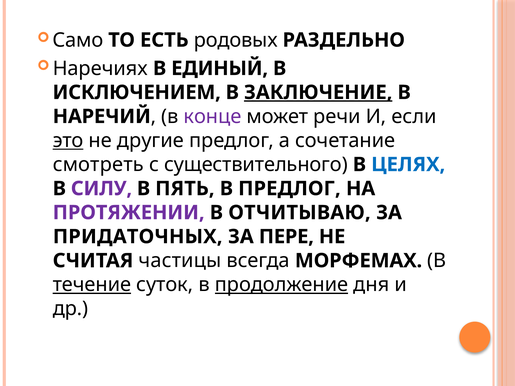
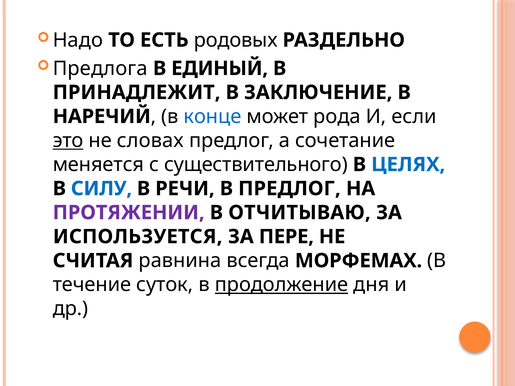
Само: Само -> Надо (78, 40)
Наречиях: Наречиях -> Предлога (100, 68)
ИСКЛЮЧЕНИЕМ: ИСКЛЮЧЕНИЕМ -> ПРИНАДЛЕЖИТ (137, 92)
ЗАКЛЮЧЕНИЕ underline: present -> none (318, 92)
конце colour: purple -> blue (213, 117)
речи: речи -> рода (337, 117)
другие: другие -> словах (150, 141)
смотреть: смотреть -> меняется (98, 165)
СИЛУ colour: purple -> blue (101, 189)
ПЯТЬ: ПЯТЬ -> РЕЧИ (185, 189)
ПРИДАТОЧНЫХ: ПРИДАТОЧНЫХ -> ИСПОЛЬЗУЕТСЯ (138, 237)
частицы: частицы -> равнина (180, 261)
течение underline: present -> none (92, 285)
